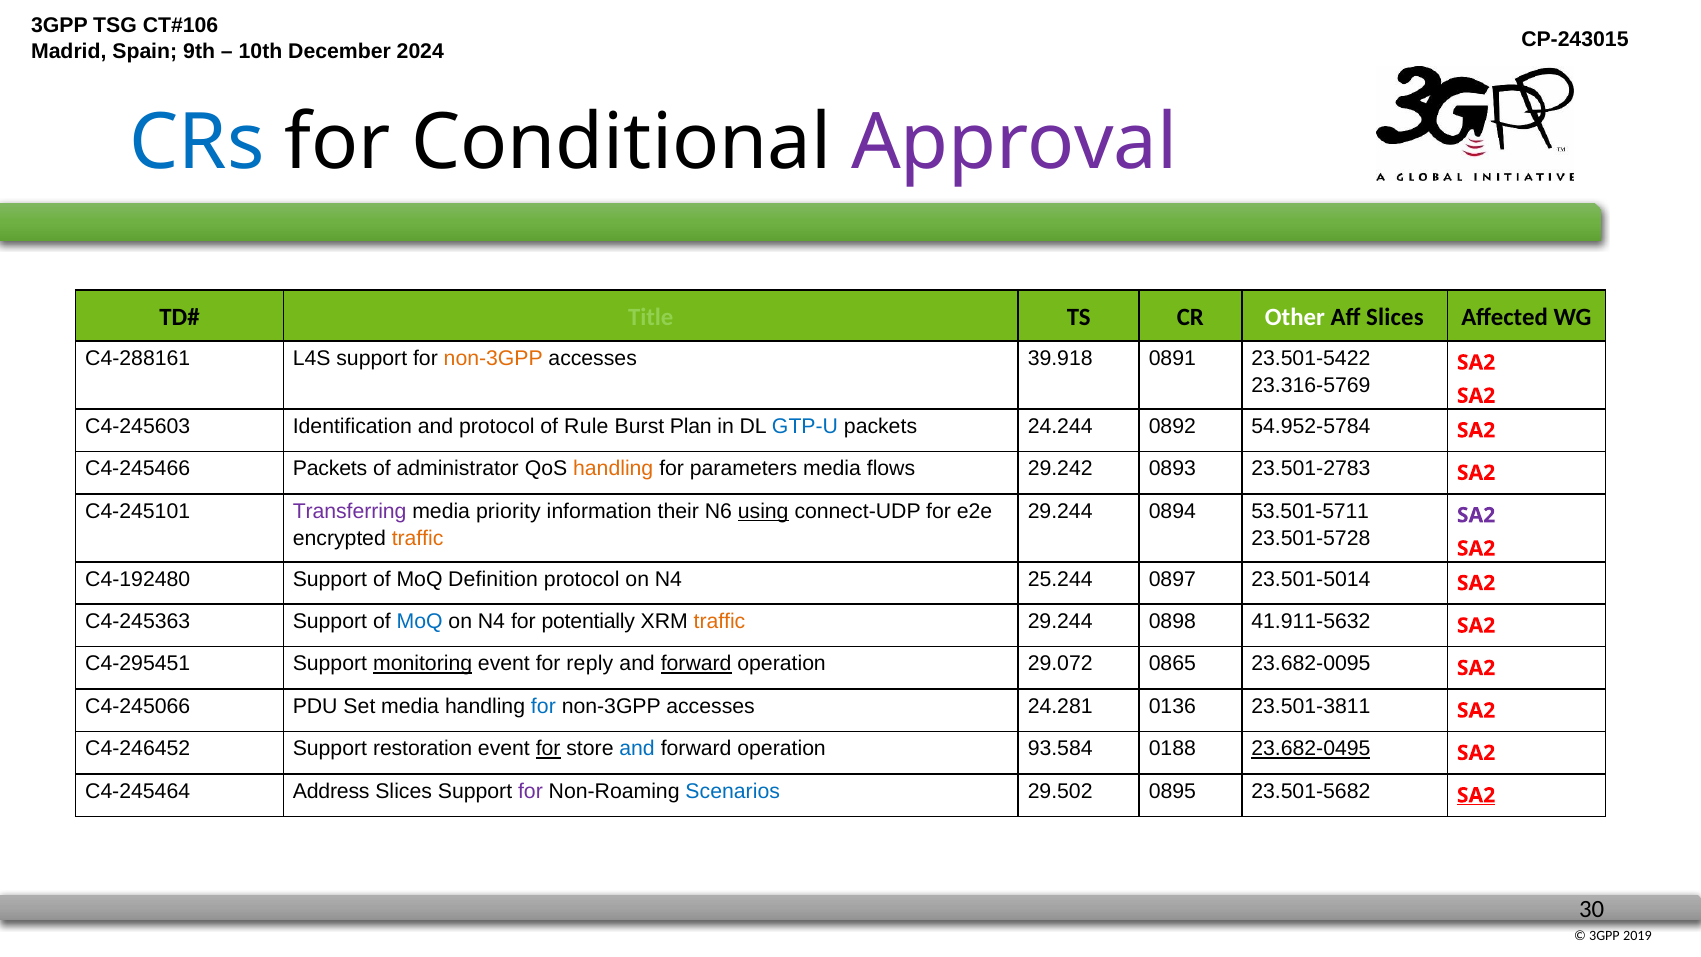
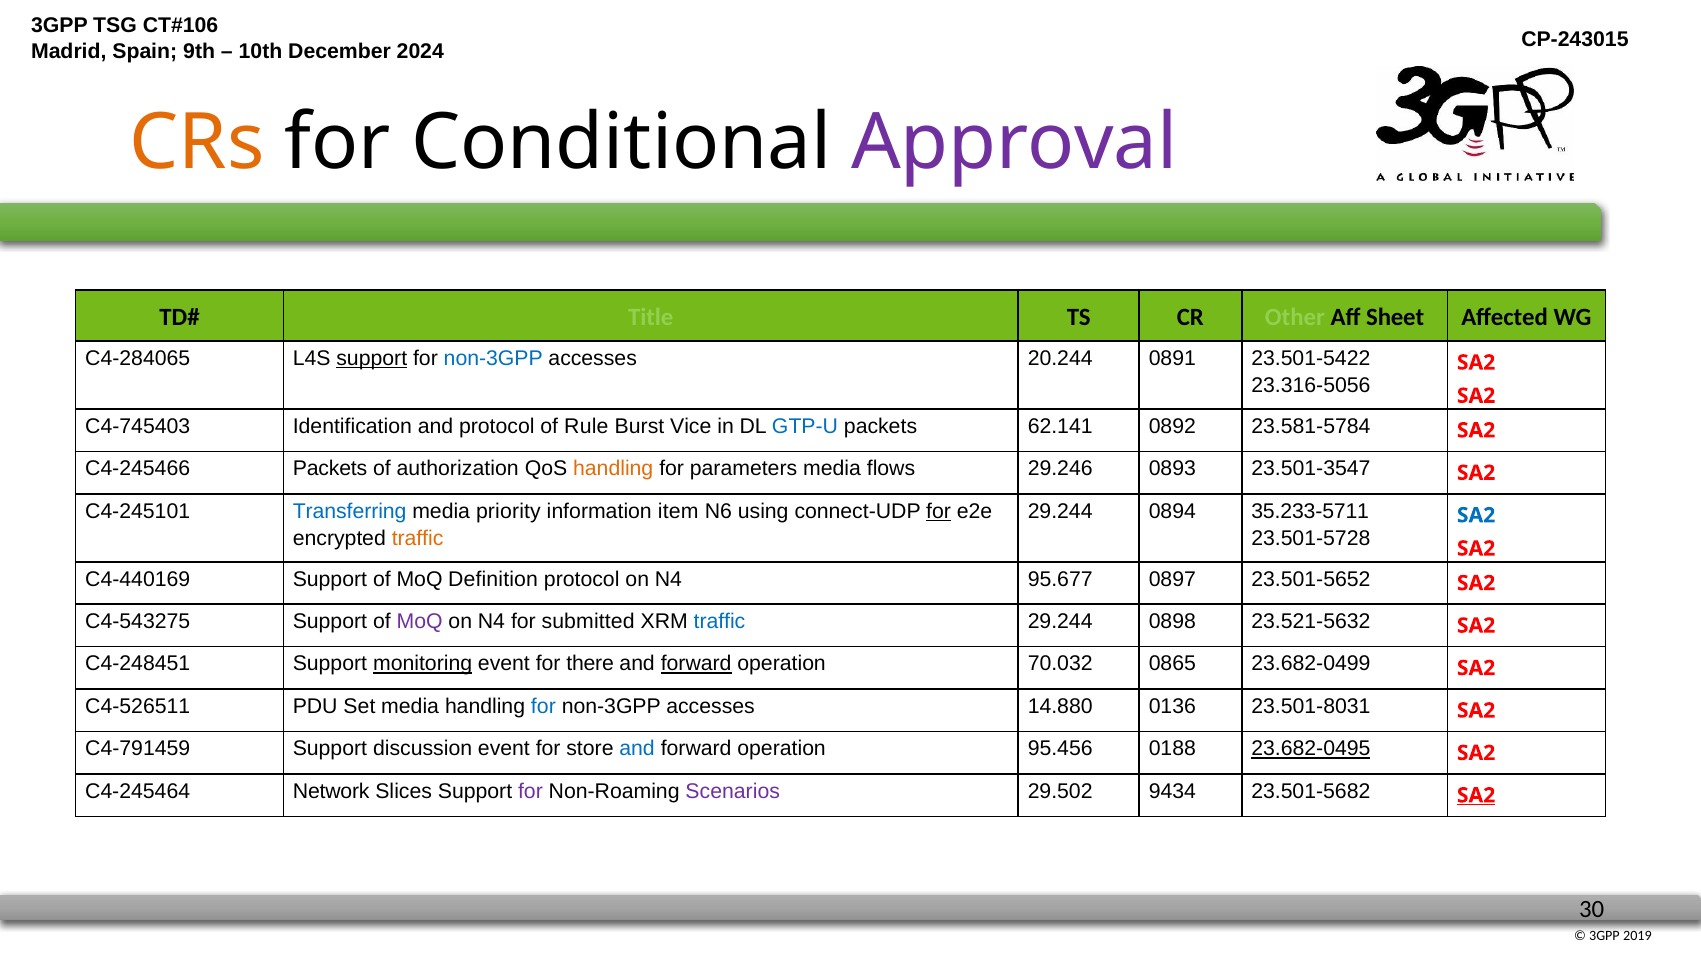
CRs colour: blue -> orange (197, 143)
Other colour: white -> light green (1295, 318)
Aff Slices: Slices -> Sheet (1395, 318)
C4-288161: C4-288161 -> C4-284065 (138, 358)
support underline: none -> present (372, 358)
non-3GPP colour: orange -> blue (493, 358)
39.918: 39.918 -> 20.244 (1060, 358)
23.316-5769: 23.316-5769 -> 23.316-5056 (1311, 386)
C4-245603: C4-245603 -> C4-745403 (138, 426)
Plan: Plan -> Vice (691, 426)
24.244: 24.244 -> 62.141 (1060, 426)
54.952-5784: 54.952-5784 -> 23.581-5784 (1311, 426)
administrator: administrator -> authorization (458, 469)
29.242: 29.242 -> 29.246 (1060, 469)
23.501-2783: 23.501-2783 -> 23.501-3547 (1311, 469)
Transferring colour: purple -> blue (350, 511)
their: their -> item (678, 511)
using underline: present -> none (763, 511)
for underline: none -> present (939, 511)
53.501-5711: 53.501-5711 -> 35.233-5711 (1310, 511)
SA2 colour: purple -> blue (1476, 515)
C4-192480: C4-192480 -> C4-440169 (138, 579)
25.244: 25.244 -> 95.677 (1060, 579)
23.501-5014: 23.501-5014 -> 23.501-5652 (1311, 579)
C4-245363: C4-245363 -> C4-543275 (138, 621)
MoQ colour: blue -> purple (420, 621)
potentially: potentially -> submitted (588, 621)
traffic colour: orange -> blue (720, 621)
41.911-5632: 41.911-5632 -> 23.521-5632 (1311, 621)
C4-295451: C4-295451 -> C4-248451 (138, 664)
reply: reply -> there (590, 664)
29.072: 29.072 -> 70.032 (1060, 664)
23.682-0095: 23.682-0095 -> 23.682-0499 (1311, 664)
C4-245066: C4-245066 -> C4-526511 (138, 706)
24.281: 24.281 -> 14.880 (1060, 706)
23.501-3811: 23.501-3811 -> 23.501-8031 (1311, 706)
C4-246452: C4-246452 -> C4-791459 (138, 749)
restoration: restoration -> discussion (423, 749)
for underline: present -> none (548, 749)
93.584: 93.584 -> 95.456 (1060, 749)
Address: Address -> Network (331, 791)
Scenarios colour: blue -> purple (733, 791)
0895: 0895 -> 9434 (1172, 791)
